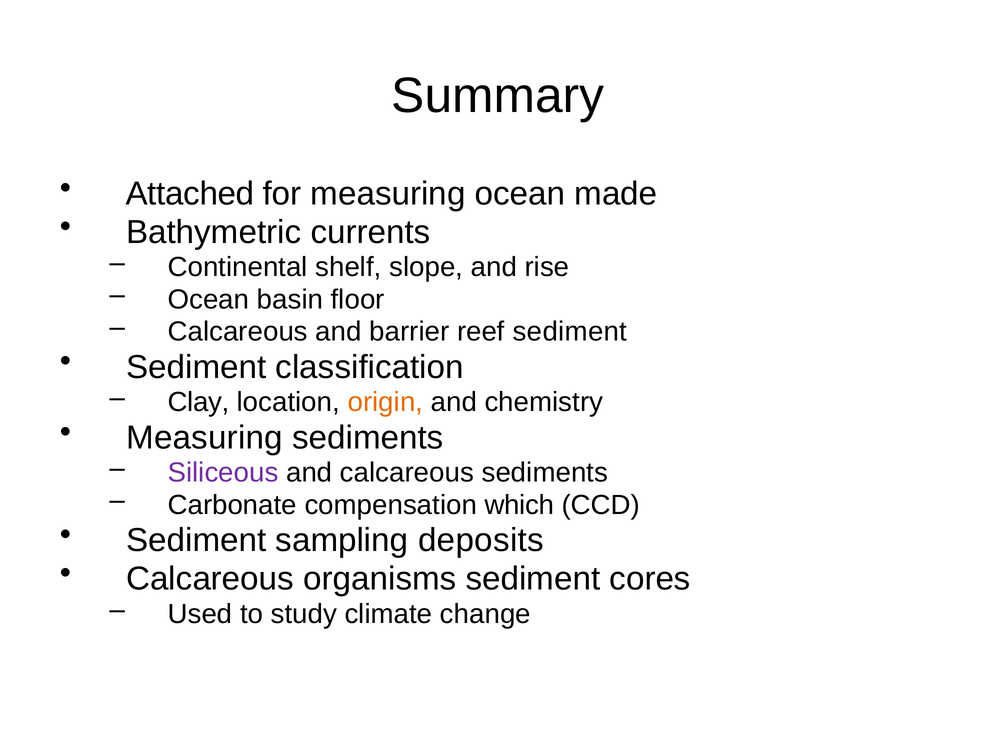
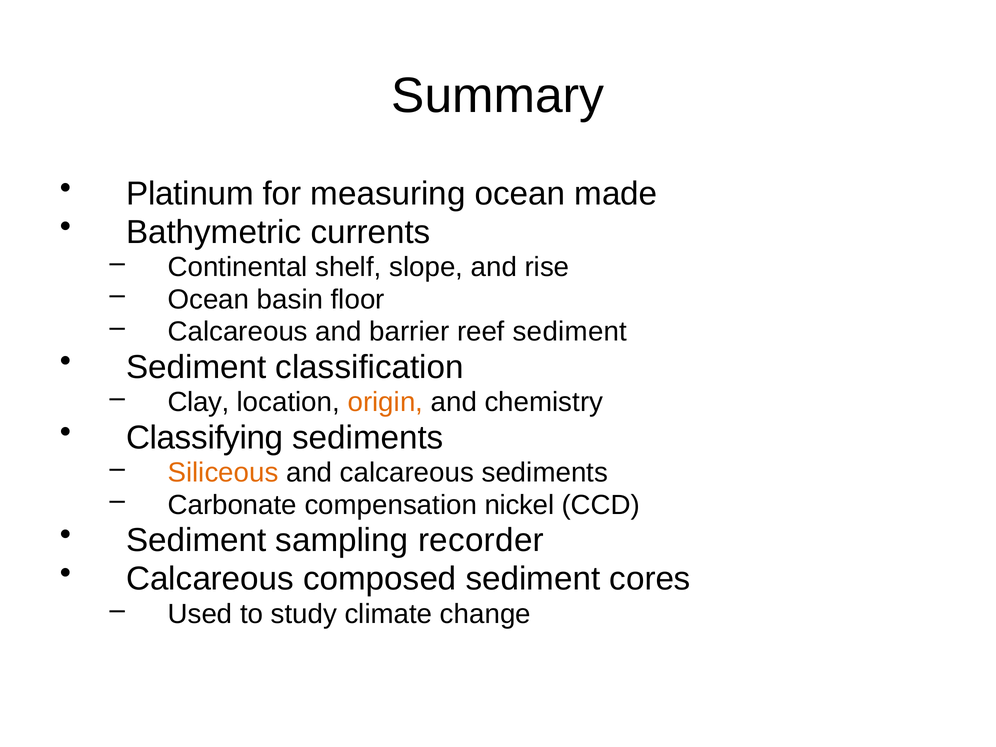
Attached: Attached -> Platinum (190, 194)
Measuring: Measuring -> Classifying (205, 438)
Siliceous colour: purple -> orange (223, 473)
which: which -> nickel (519, 505)
deposits: deposits -> recorder (481, 541)
organisms: organisms -> composed (380, 579)
